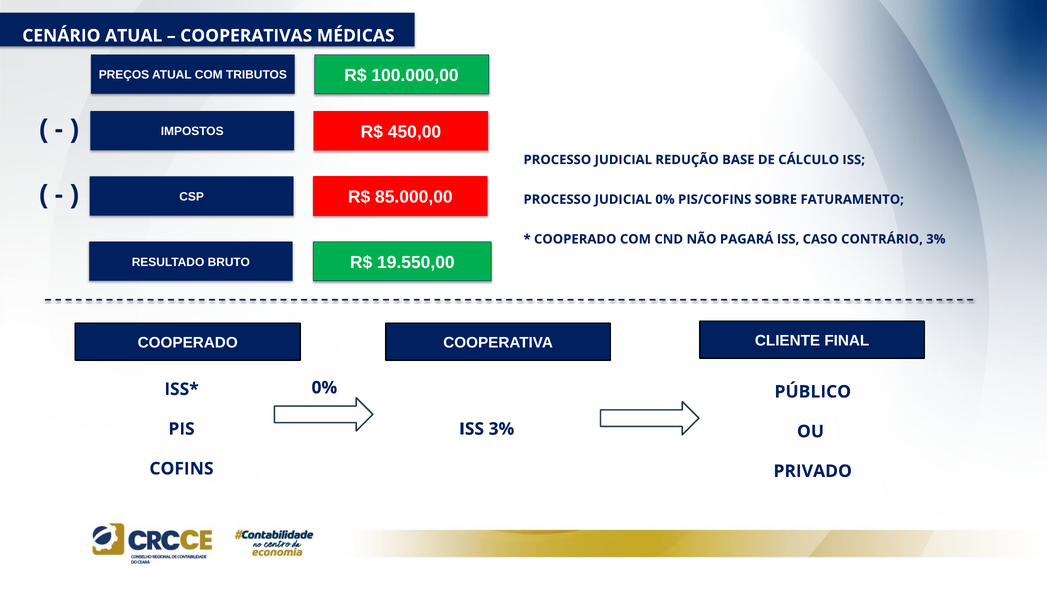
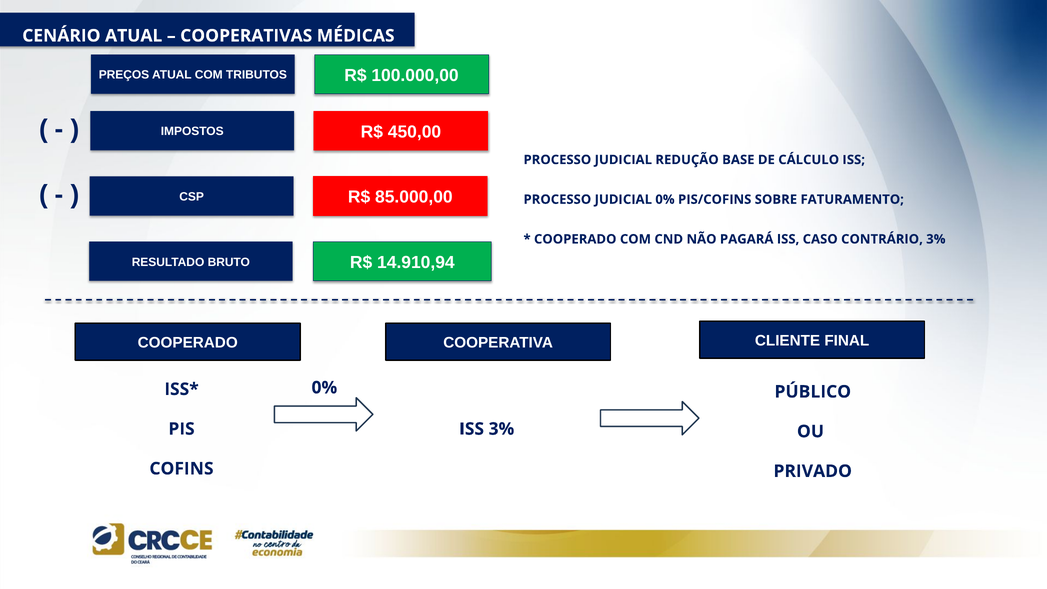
19.550,00: 19.550,00 -> 14.910,94 (416, 262)
